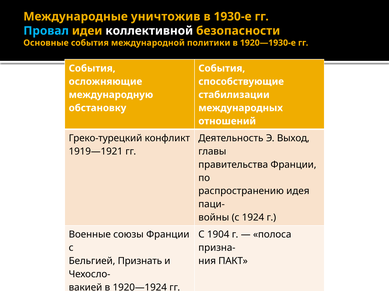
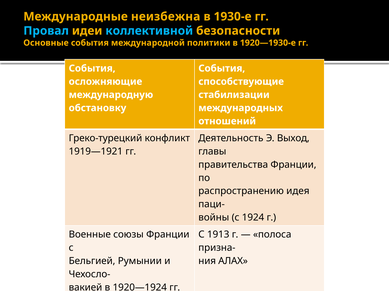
уничтожив: уничтожив -> неизбежна (166, 17)
коллективной colour: white -> light blue (149, 31)
1904: 1904 -> 1913 (218, 235)
Признать: Признать -> Румынии (140, 262)
ПАКТ: ПАКТ -> АЛАХ (233, 262)
